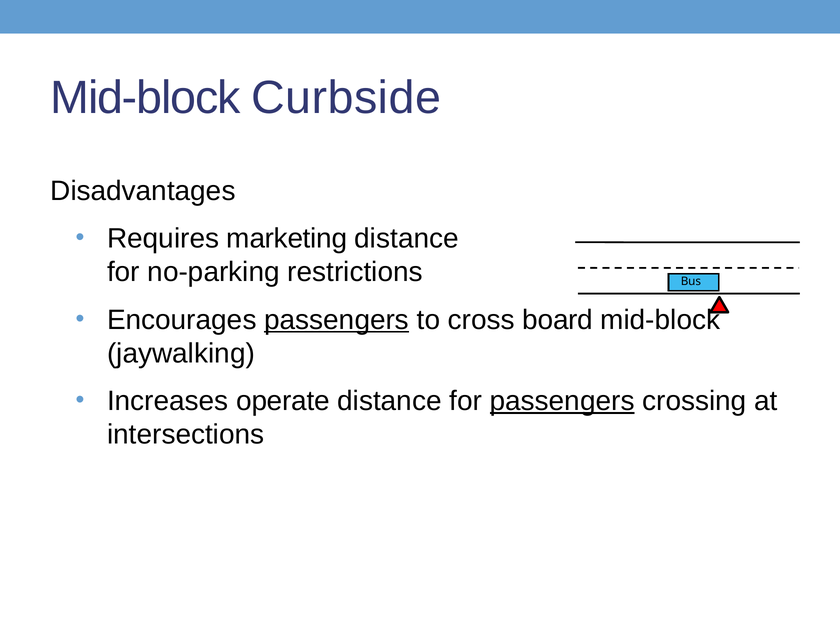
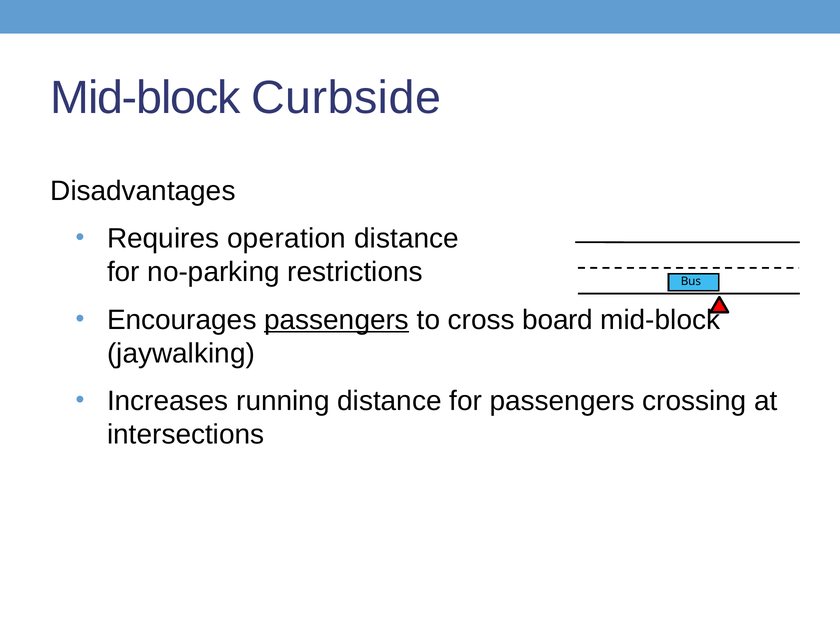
marketing: marketing -> operation (287, 239)
operate: operate -> running (283, 401)
passengers underline: present -> none (562, 401)
